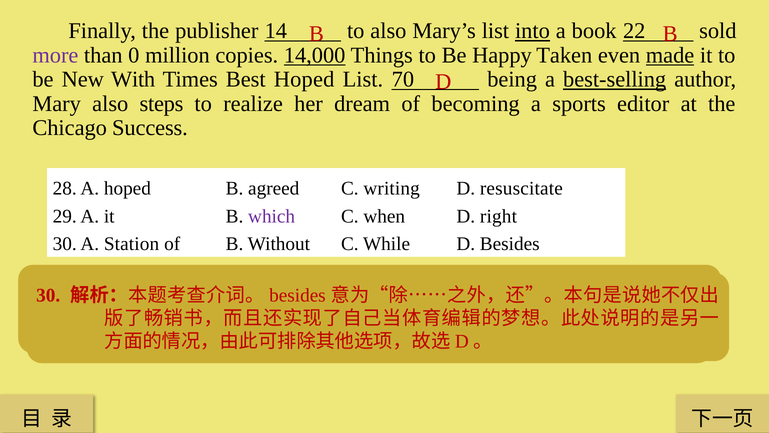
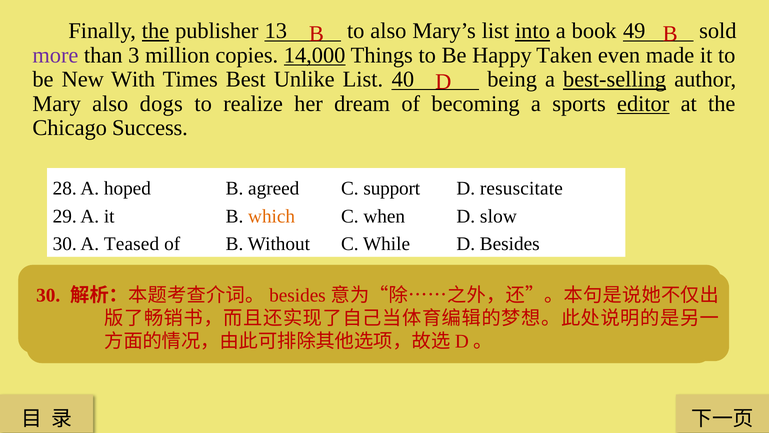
the underline: none -> present (156, 31)
14: 14 -> 13 (276, 31)
22: 22 -> 49 (634, 31)
0: 0 -> 3 (134, 55)
made underline: present -> none (670, 55)
Best Hoped: Hoped -> Unlike (304, 79)
70: 70 -> 40 (403, 79)
steps: steps -> dogs (161, 104)
editor underline: none -> present (643, 104)
writing: writing -> support (392, 188)
which colour: purple -> orange (272, 216)
right: right -> slow (498, 216)
Station: Station -> Teased (132, 244)
